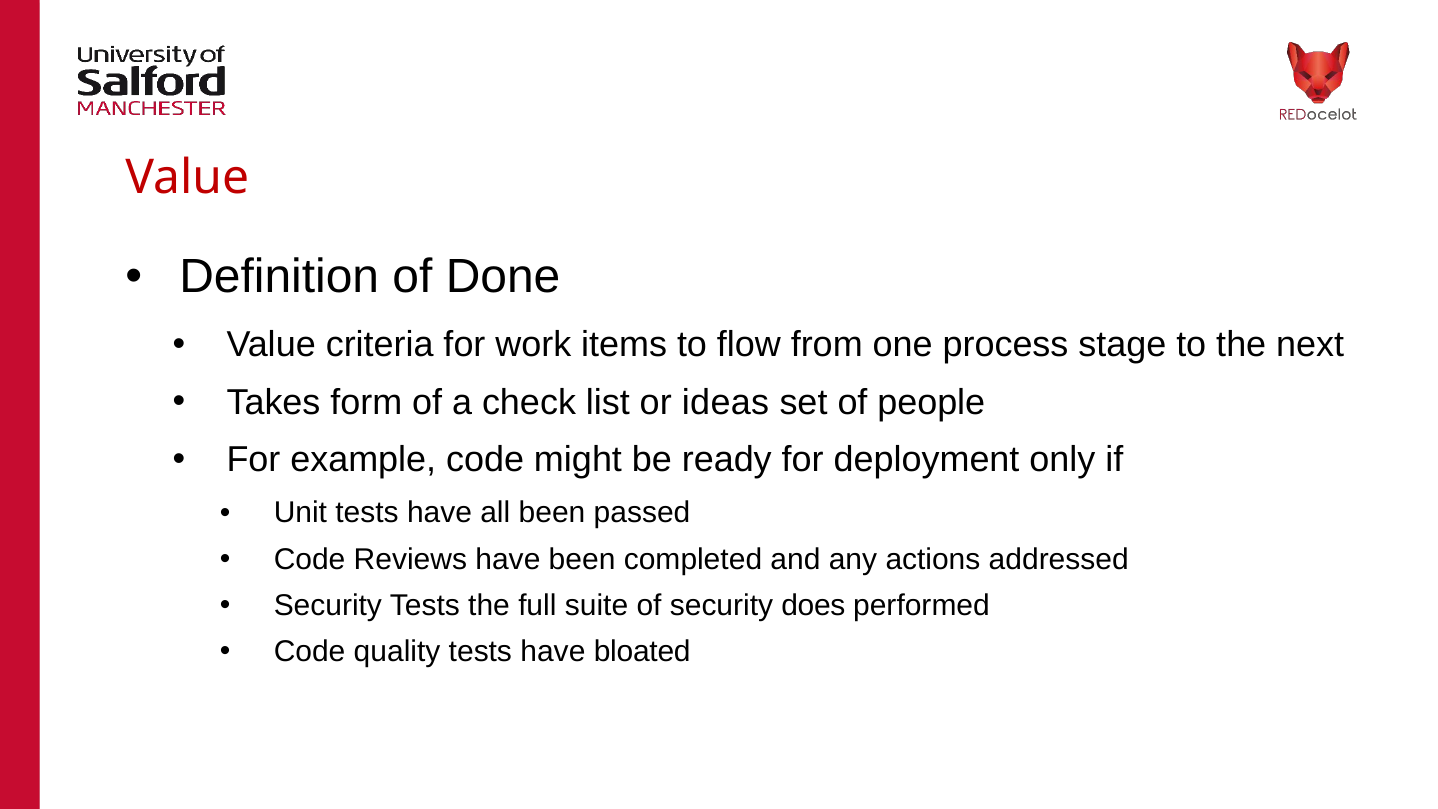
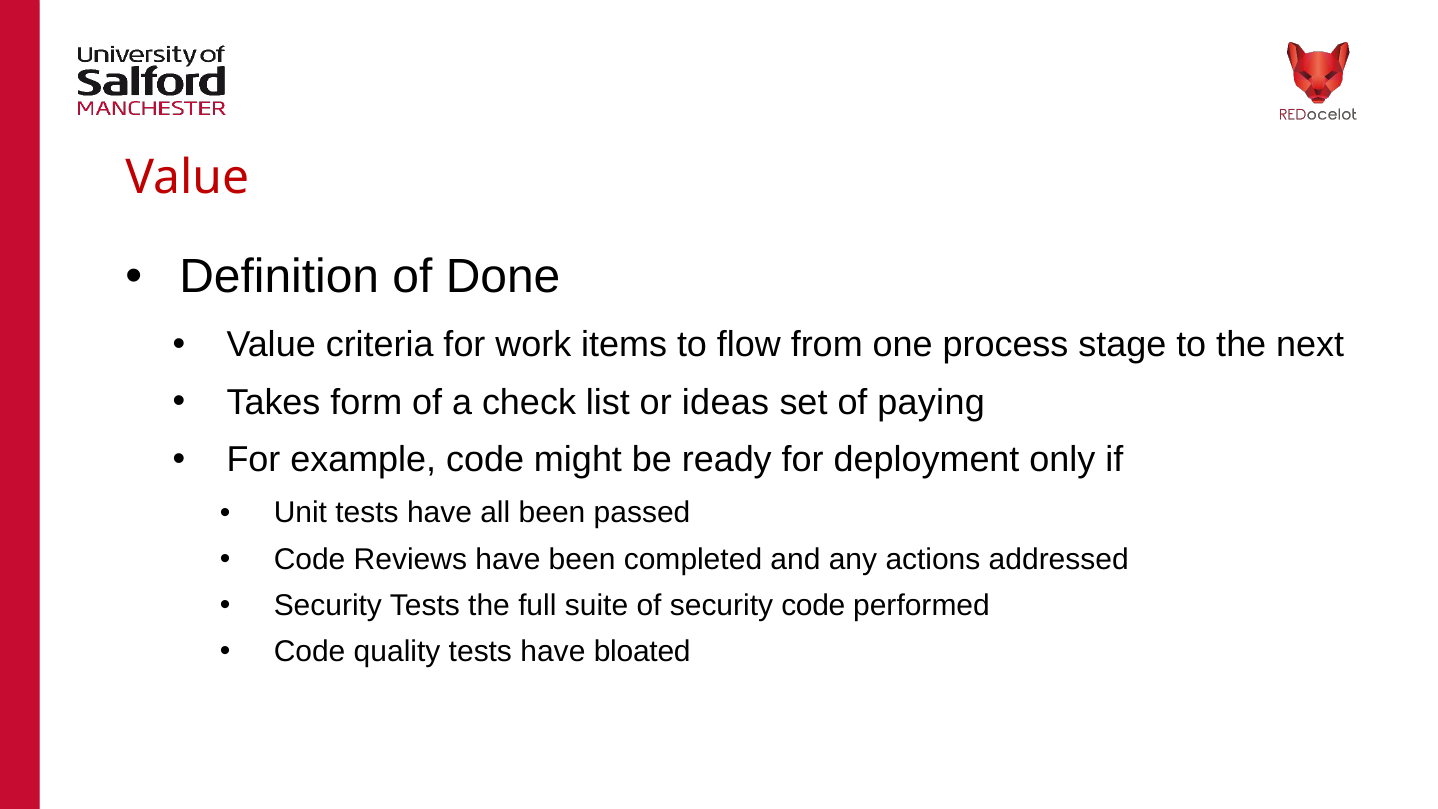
people: people -> paying (931, 402)
security does: does -> code (813, 605)
